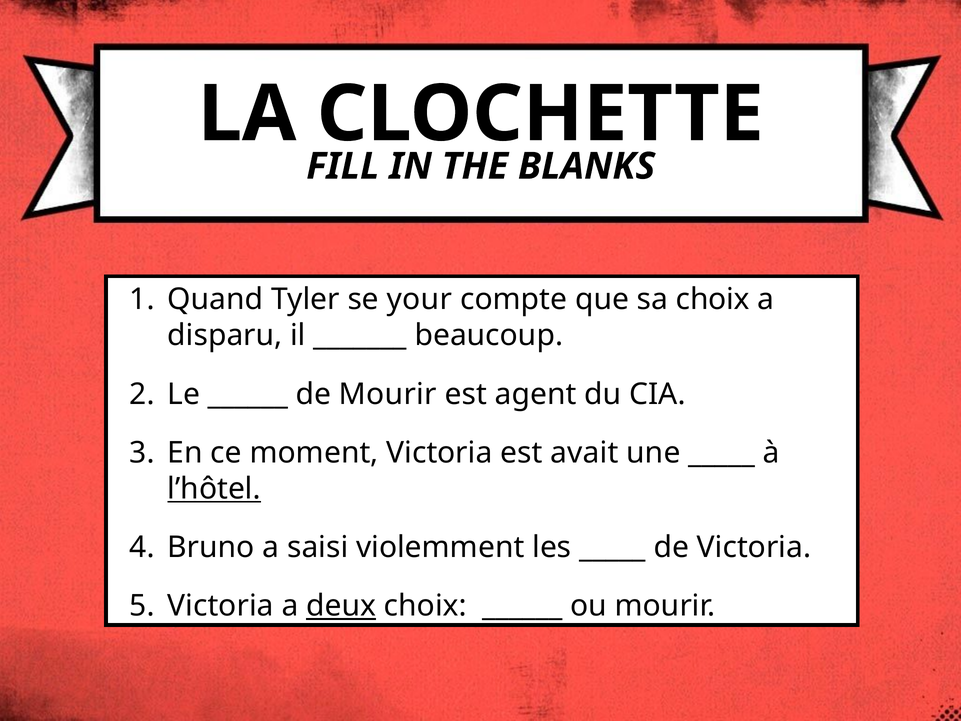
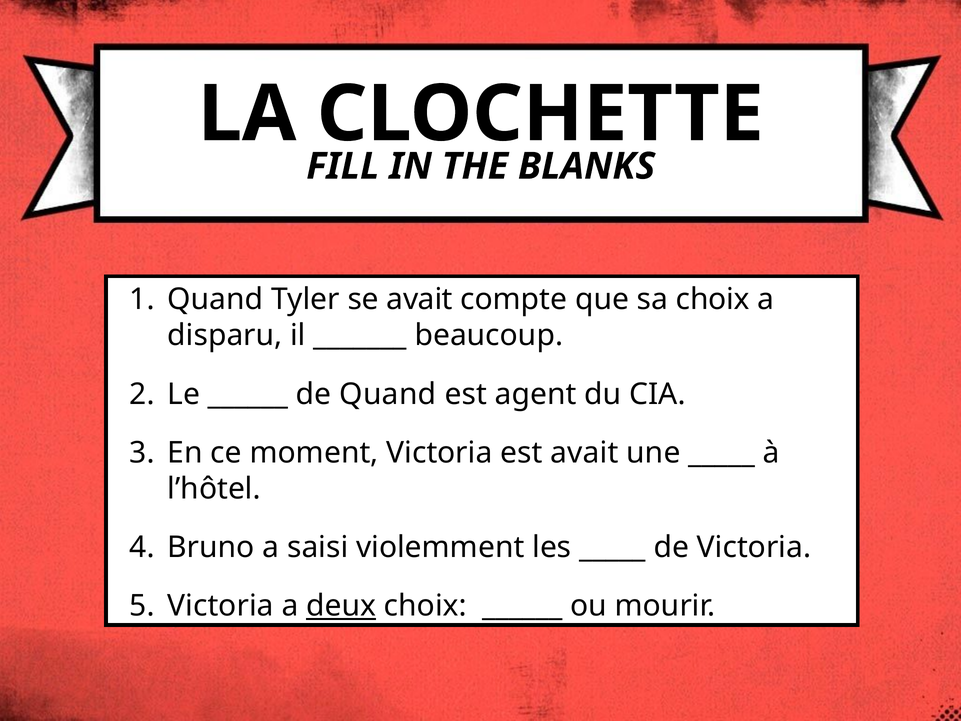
se your: your -> avait (420, 299)
de Mourir: Mourir -> Quand (388, 394)
l’hôtel underline: present -> none (214, 489)
